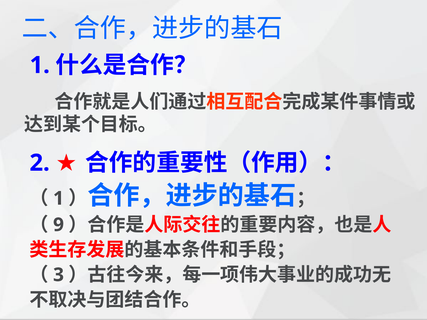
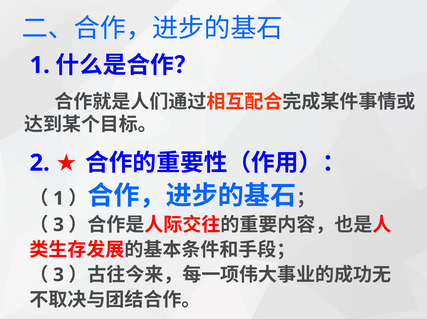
9: 9 -> 3 (59, 225)
